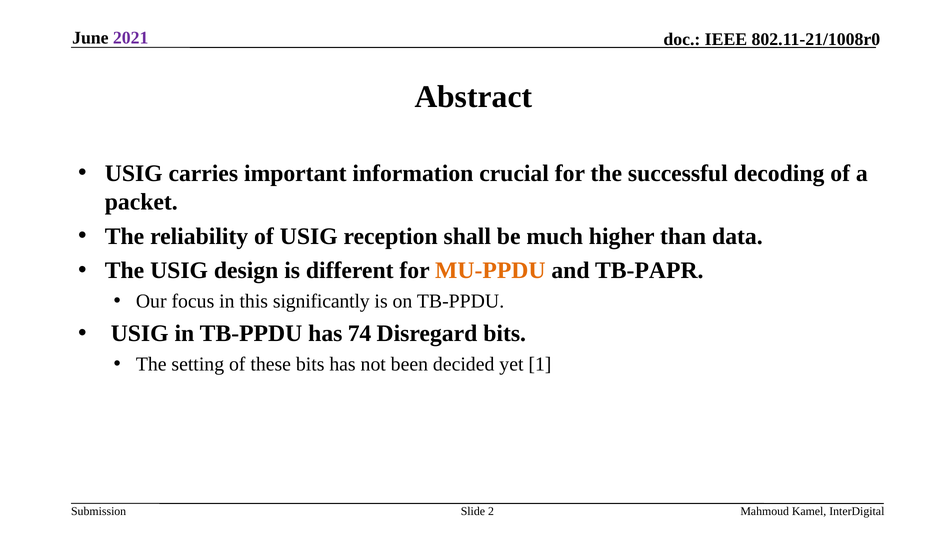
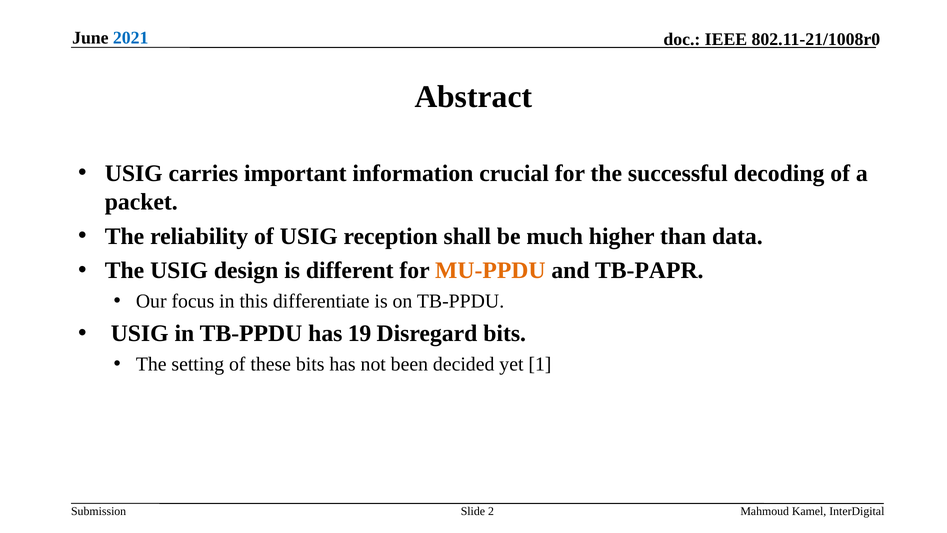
2021 colour: purple -> blue (131, 38)
significantly: significantly -> differentiate (321, 301)
74: 74 -> 19 (360, 333)
